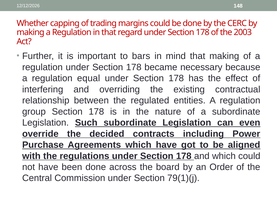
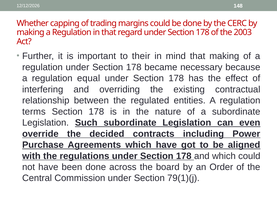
bars: bars -> their (141, 56)
group: group -> terms (34, 111)
